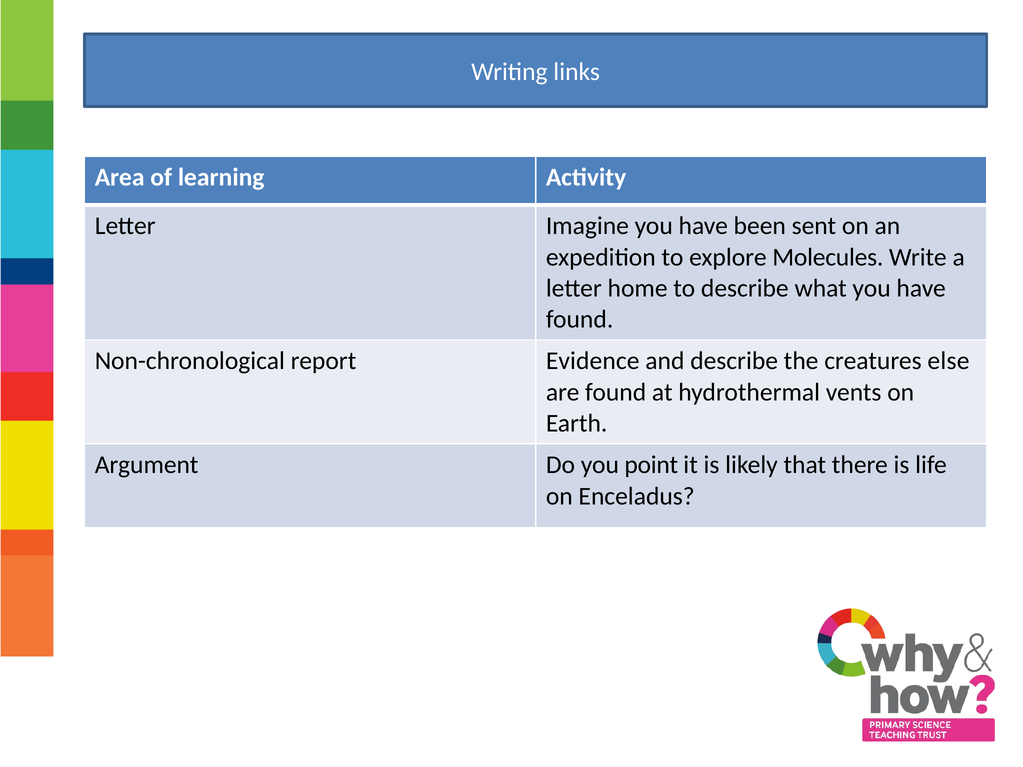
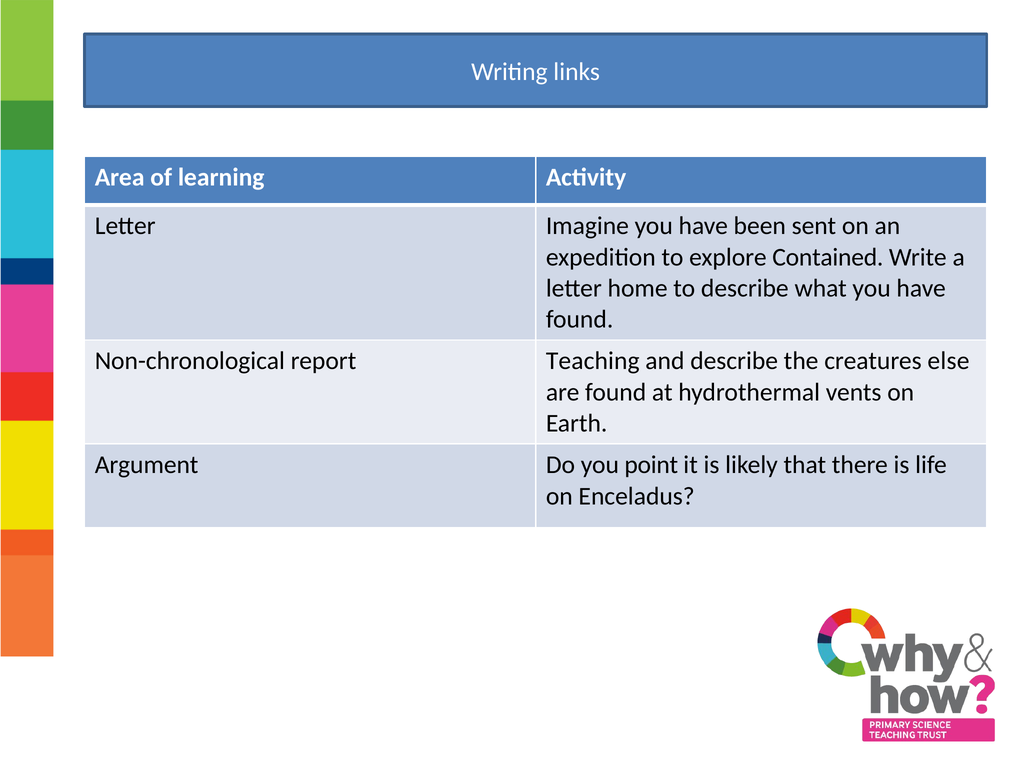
Molecules: Molecules -> Contained (828, 257)
Evidence: Evidence -> Teaching (593, 361)
